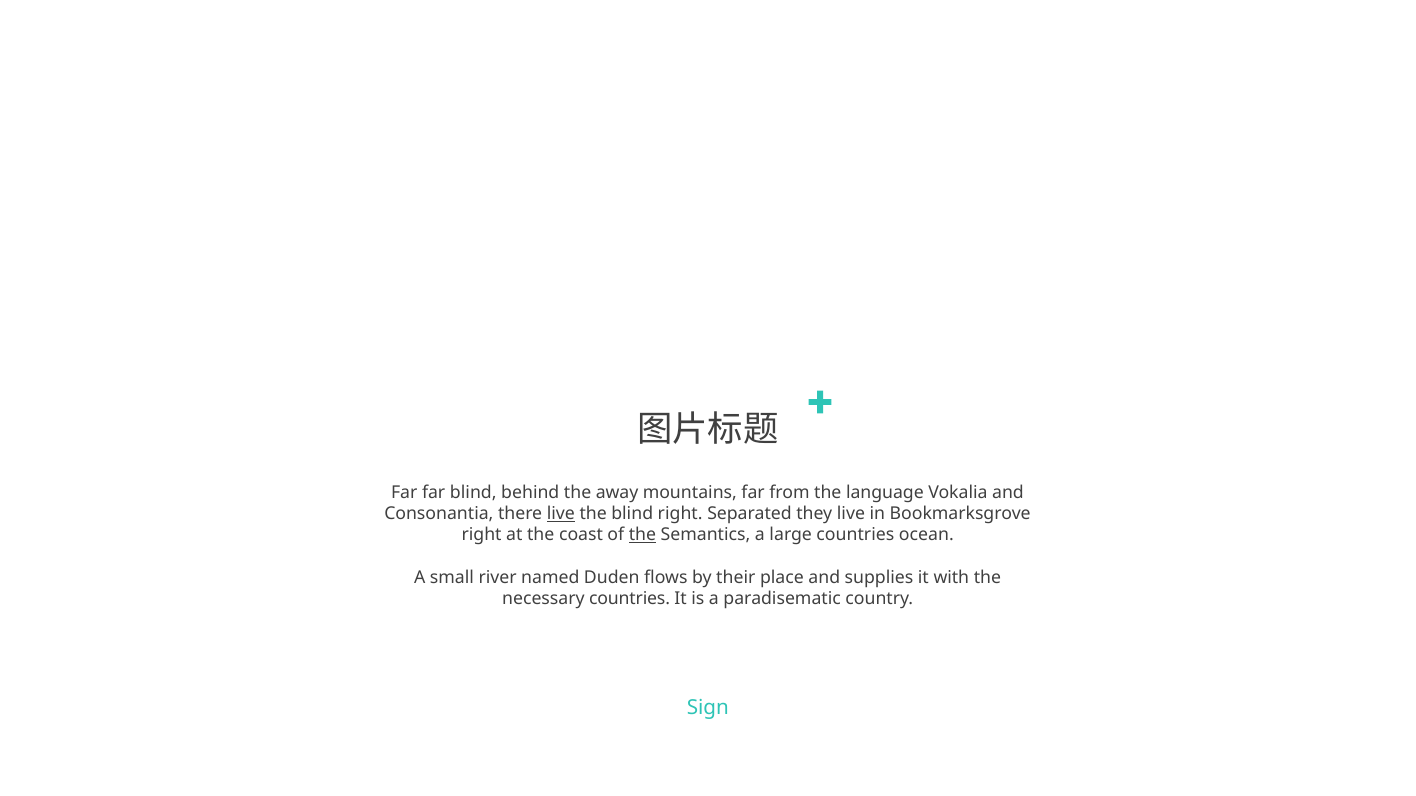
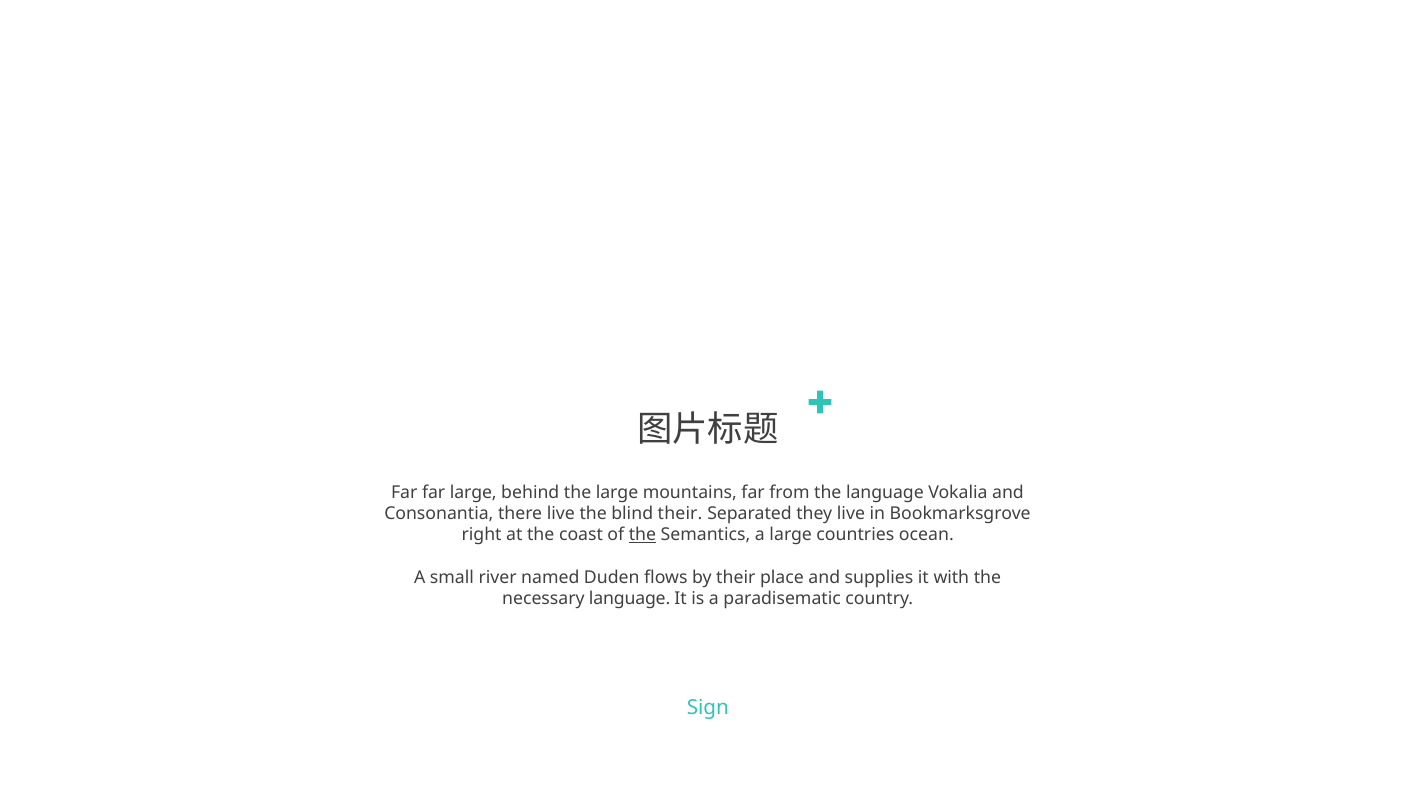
far blind: blind -> large (473, 493)
the away: away -> large (617, 493)
live underline: present -> none (561, 514)
blind right: right -> their (680, 514)
necessary countries: countries -> language (630, 599)
